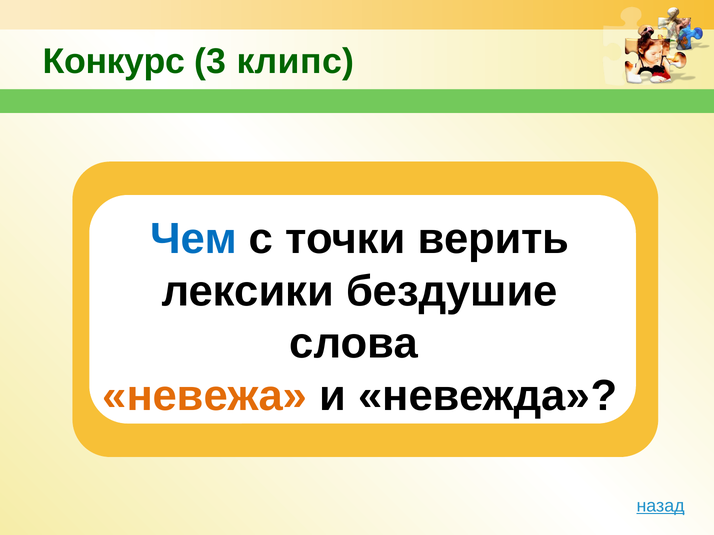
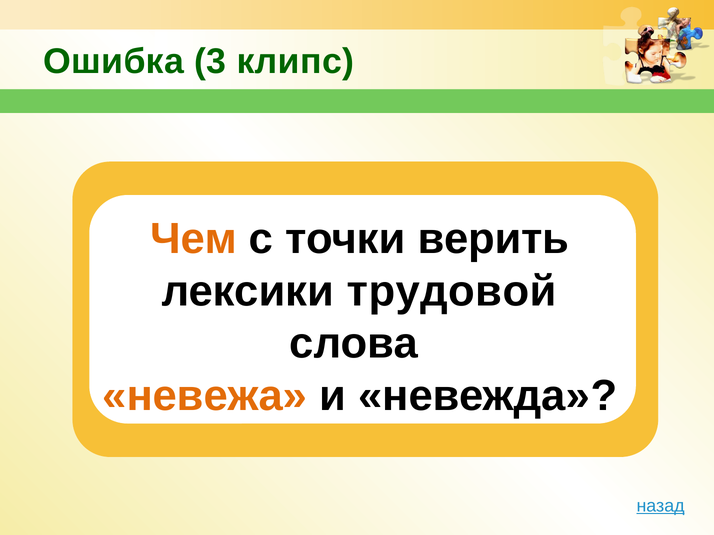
Конкурс: Конкурс -> Ошибка (113, 61)
Чем colour: blue -> orange (194, 239)
бездушие: бездушие -> трудовой (452, 291)
